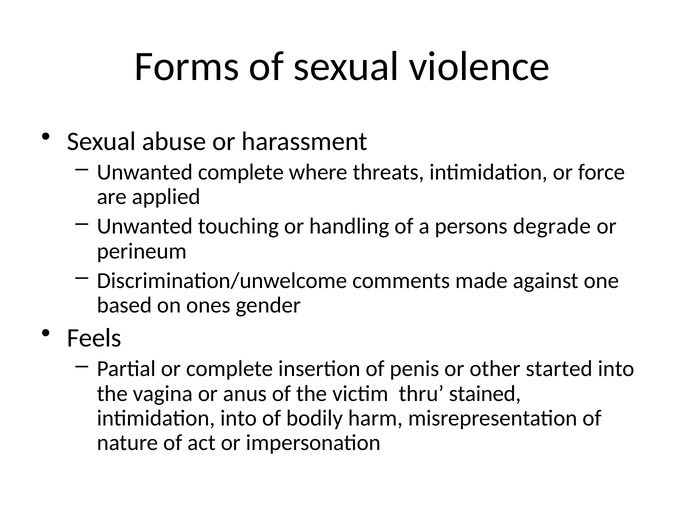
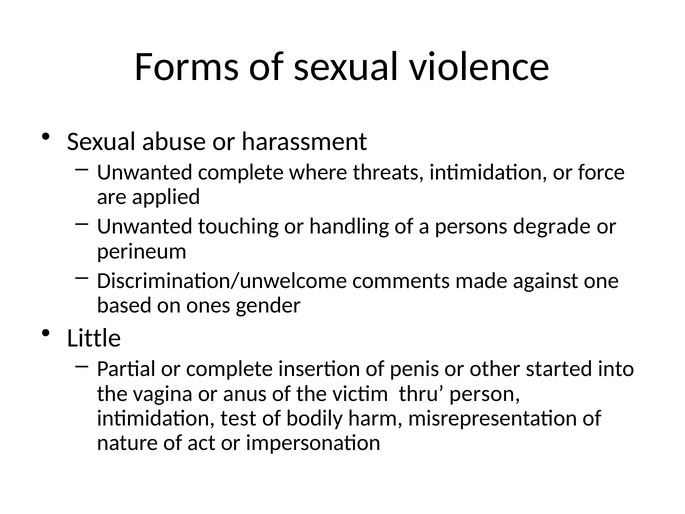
Feels: Feels -> Little (94, 338)
stained: stained -> person (485, 393)
intimidation into: into -> test (238, 418)
